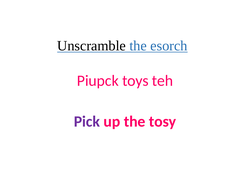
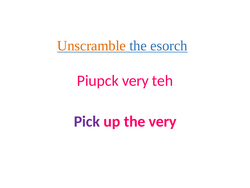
Unscramble colour: black -> orange (92, 46)
Piupck toys: toys -> very (135, 81)
the tosy: tosy -> very (163, 121)
